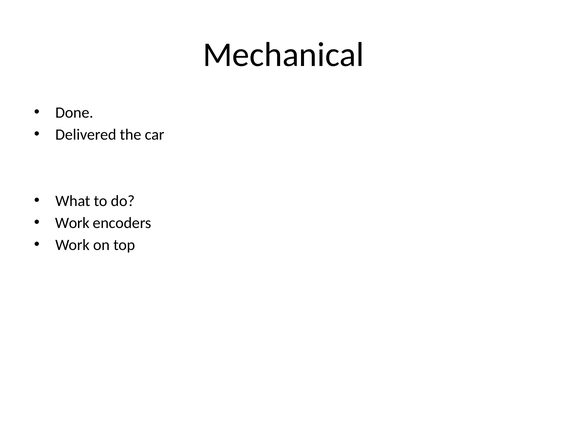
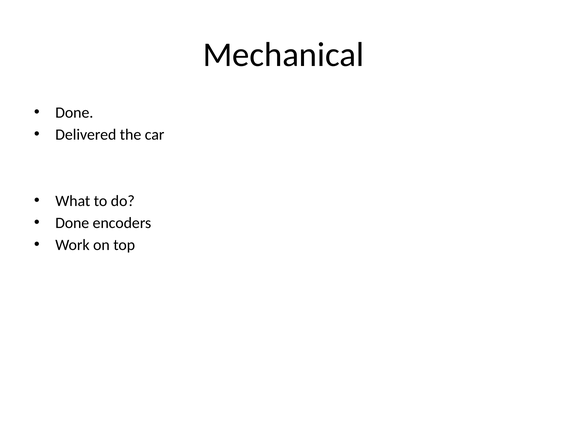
Work: Work -> Done (72, 223)
